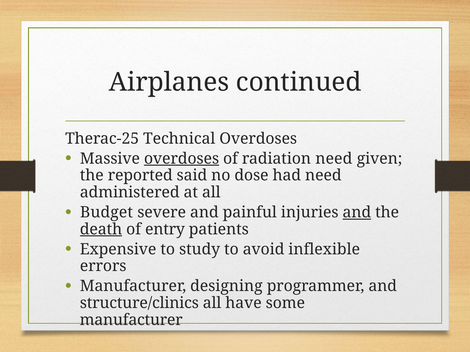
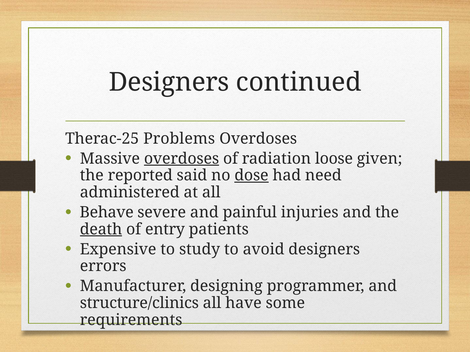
Airplanes: Airplanes -> Designers (169, 82)
Technical: Technical -> Problems (179, 139)
radiation need: need -> loose (334, 159)
dose underline: none -> present (251, 176)
Budget: Budget -> Behave (107, 213)
and underline: present -> none (357, 213)
avoid inflexible: inflexible -> designers (324, 250)
manufacturer: manufacturer -> requirements (131, 320)
